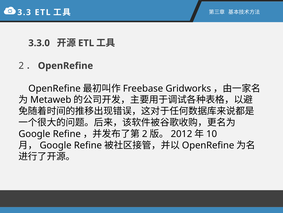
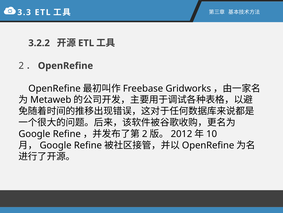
3.3.0: 3.3.0 -> 3.2.2 (39, 43)
